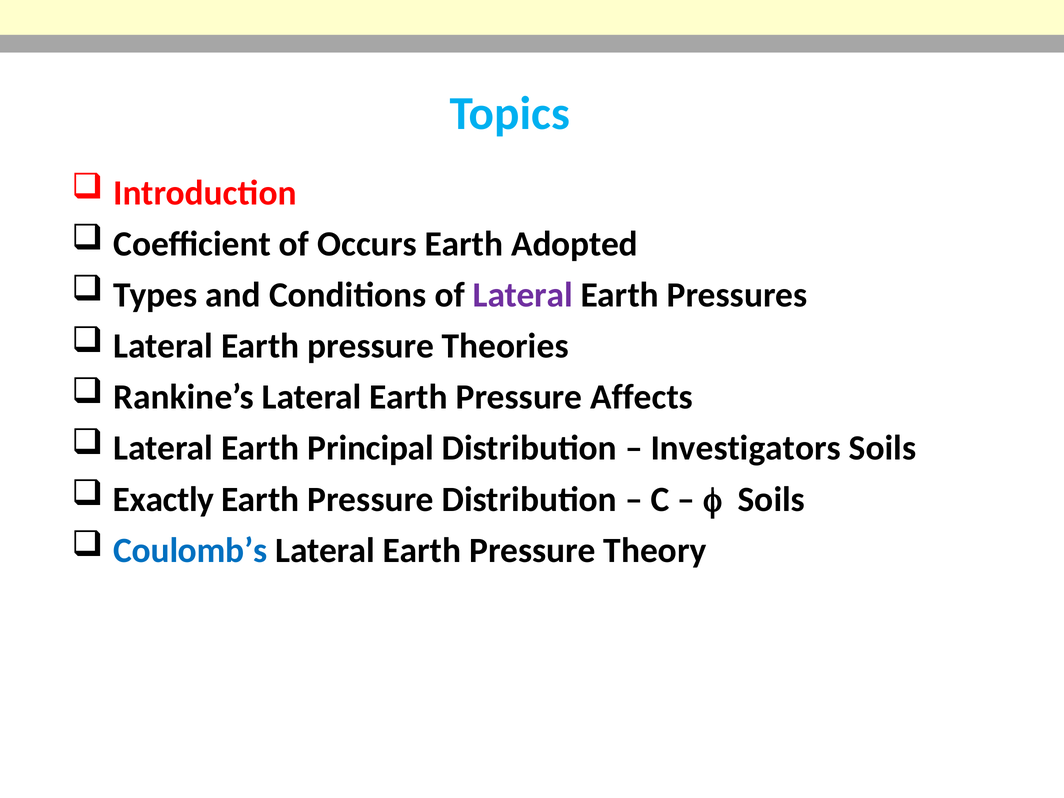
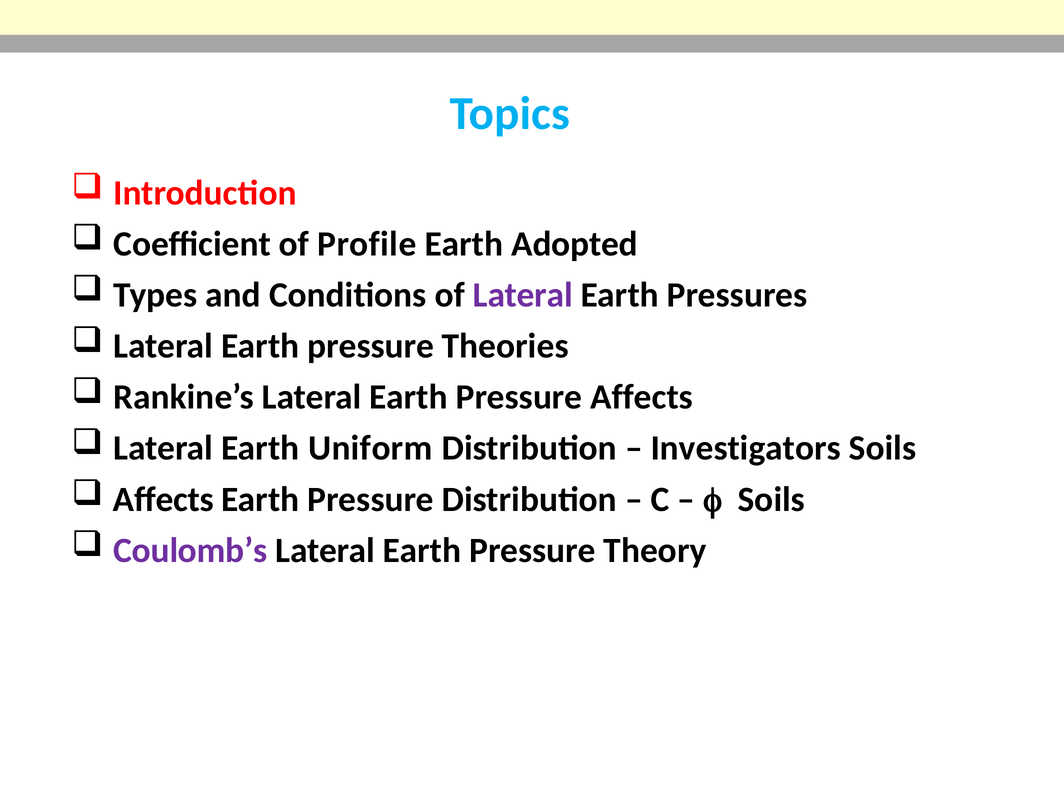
Occurs: Occurs -> Profile (367, 244)
Principal: Principal -> Uniform (370, 448)
Exactly: Exactly -> Affects (163, 499)
Coulomb’s colour: blue -> purple (190, 550)
